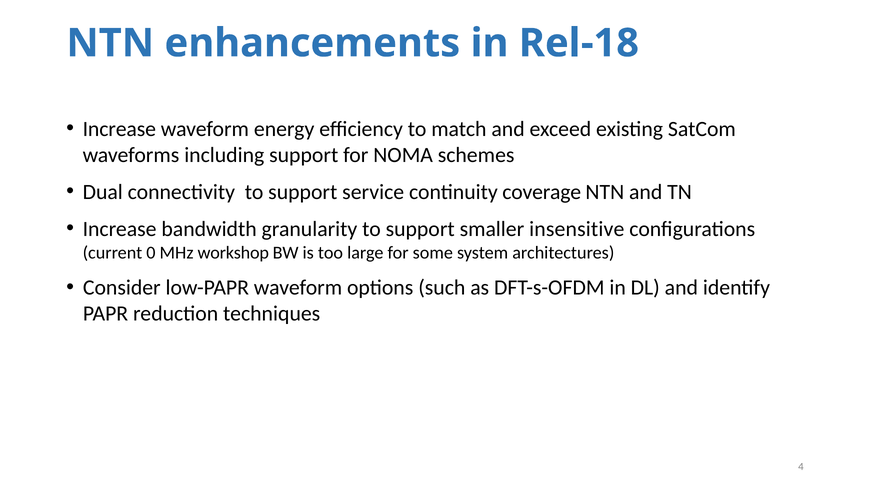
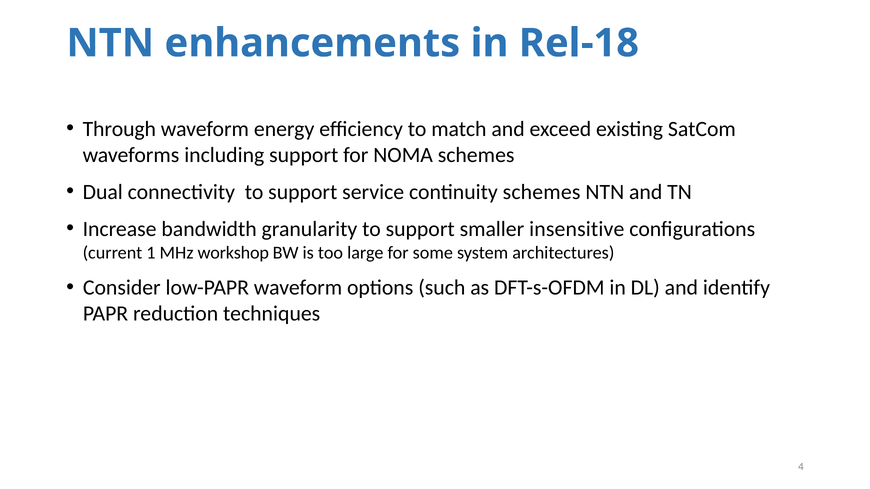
Increase: Increase -> Through (119, 129)
continuity coverage: coverage -> schemes (542, 192)
0: 0 -> 1 (151, 253)
